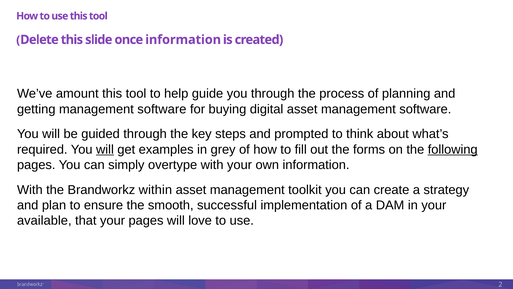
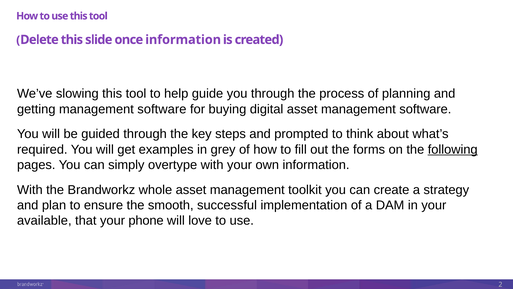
amount: amount -> slowing (77, 94)
will underline: present -> none (105, 149)
within: within -> whole (155, 190)
your pages: pages -> phone (146, 220)
